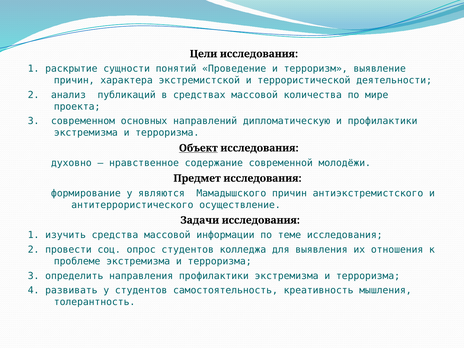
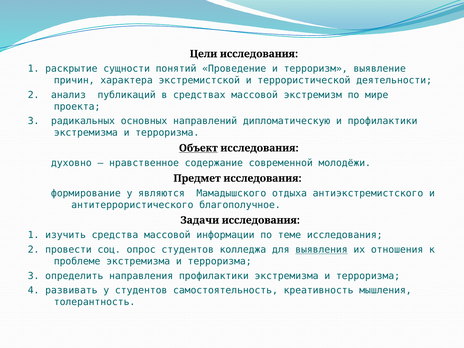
количества: количества -> экстремизм (313, 95)
современном: современном -> радикальных (83, 121)
Мамадышского причин: причин -> отдыха (289, 193)
осуществление: осуществление -> благополучное (240, 205)
выявления underline: none -> present (321, 250)
